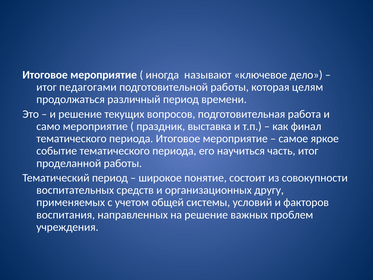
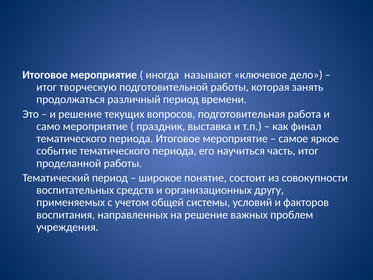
педагогами: педагогами -> творческую (88, 87)
целям: целям -> занять (308, 87)
